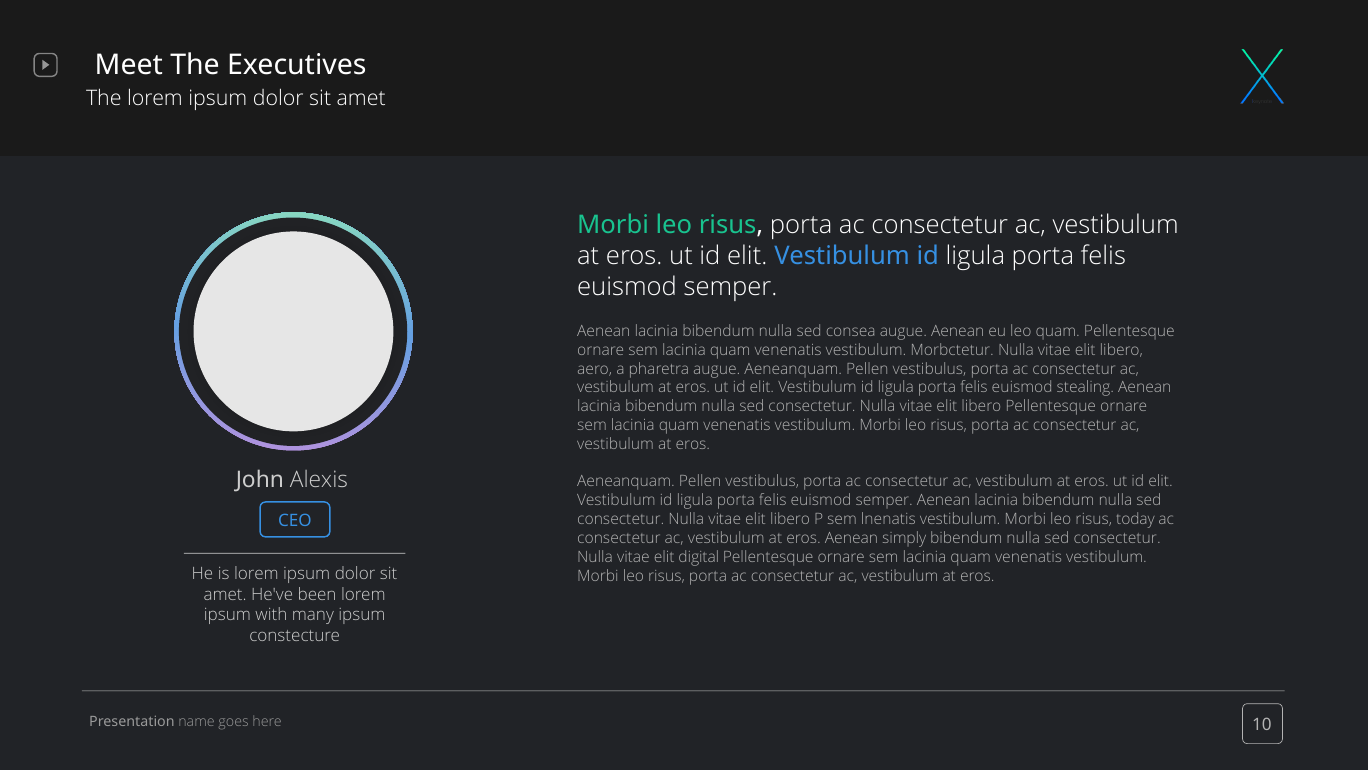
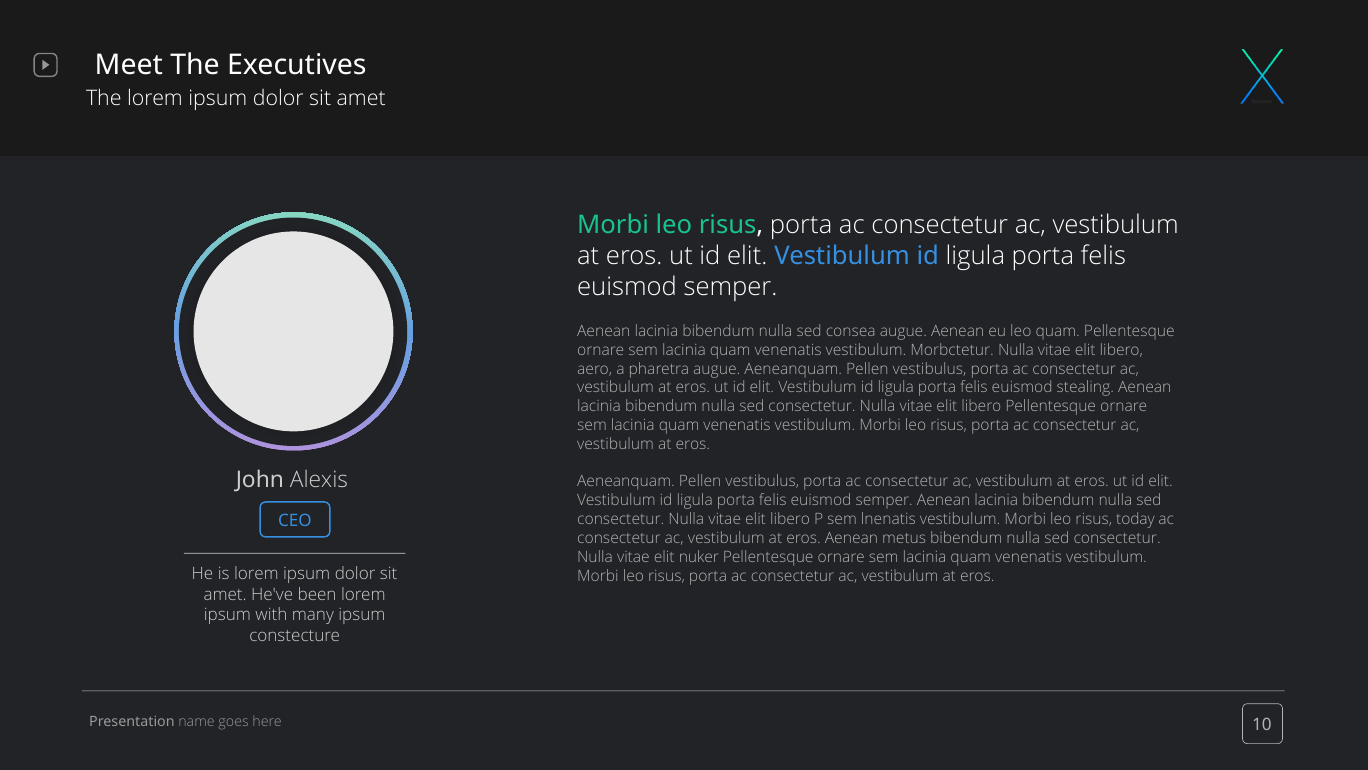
simply: simply -> metus (904, 538)
digital: digital -> nuker (699, 557)
